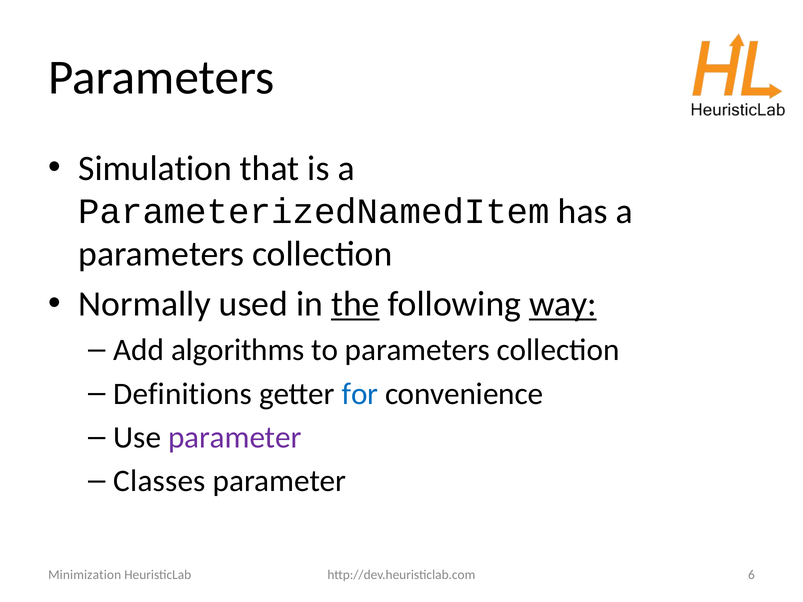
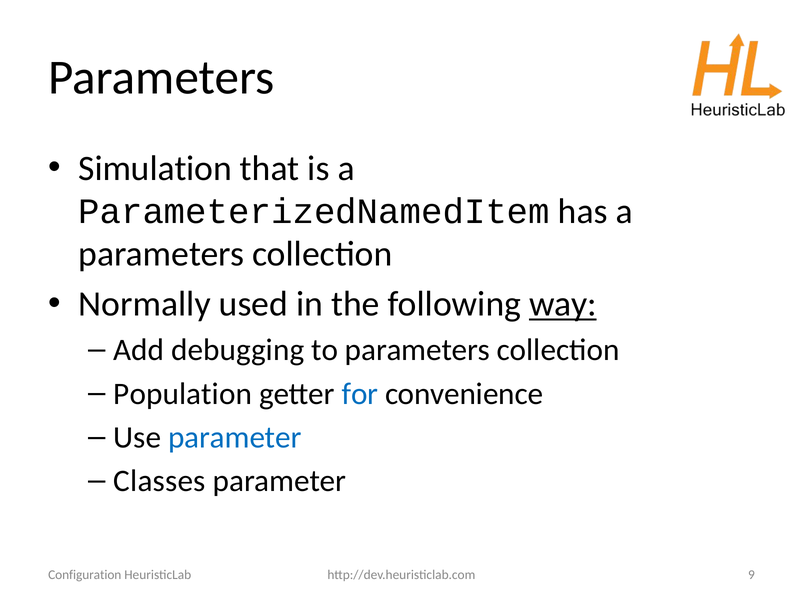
the underline: present -> none (355, 304)
algorithms: algorithms -> debugging (238, 350)
Definitions: Definitions -> Population (183, 394)
parameter colour: purple -> blue (235, 438)
6: 6 -> 9 (752, 575)
Minimization: Minimization -> Configuration (85, 575)
